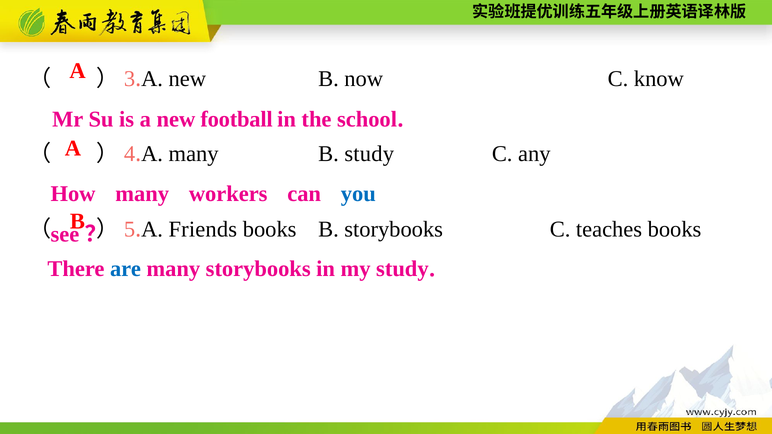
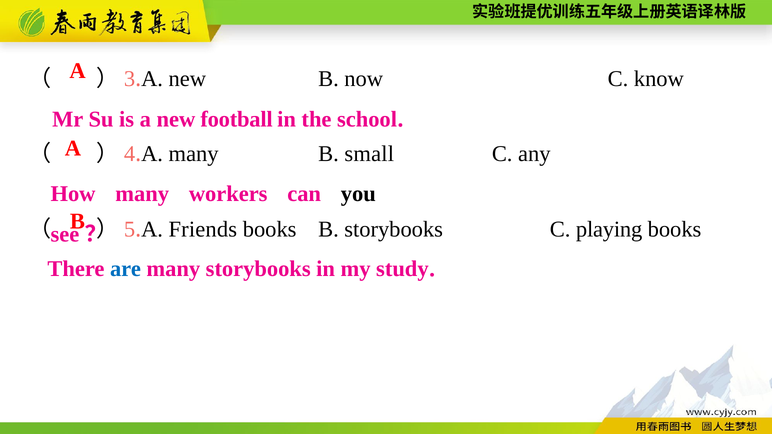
B study: study -> small (369, 154)
you colour: blue -> black (358, 194)
teaches: teaches -> playing (609, 229)
